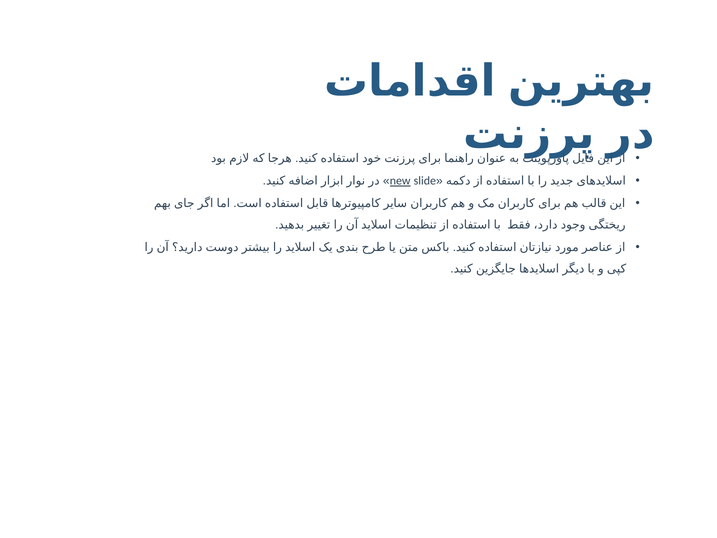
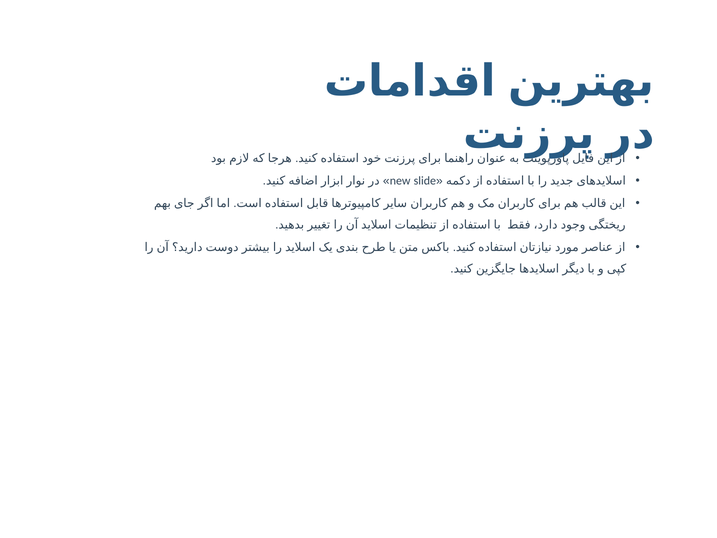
new underline: present -> none (400, 181)
